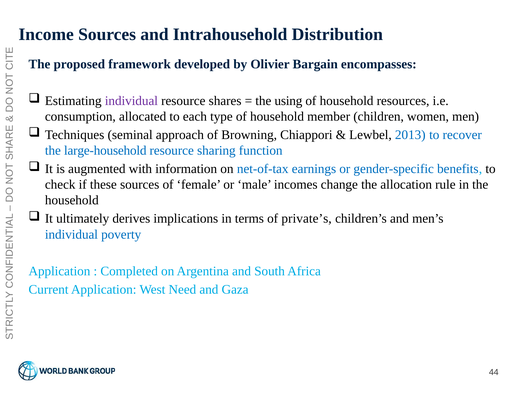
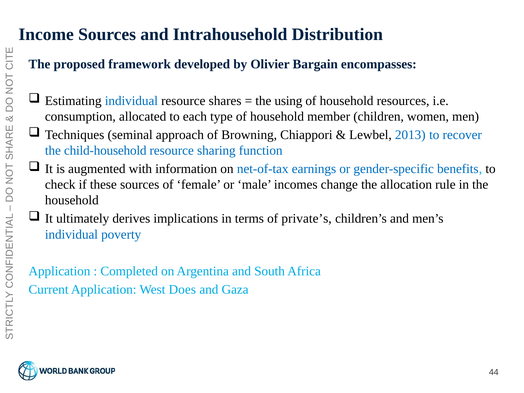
individual colour: purple -> blue (131, 101)
large-household: large-household -> child-household (105, 151)
Need: Need -> Does (182, 289)
